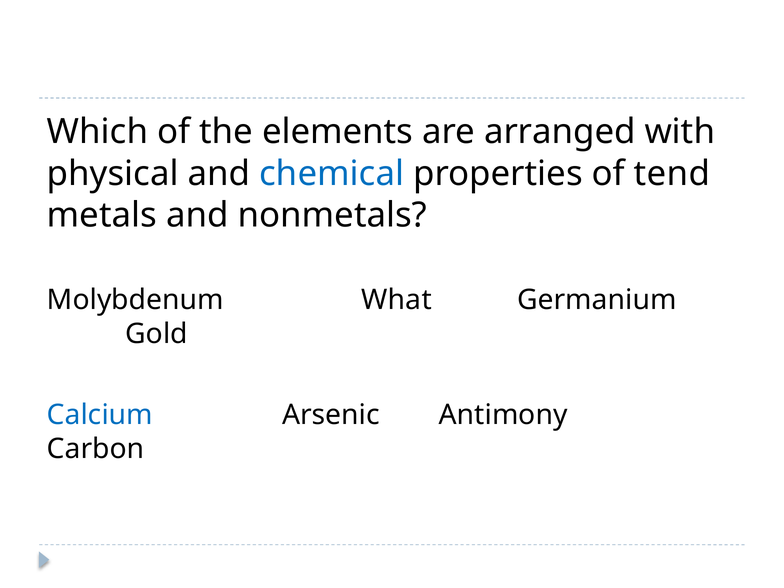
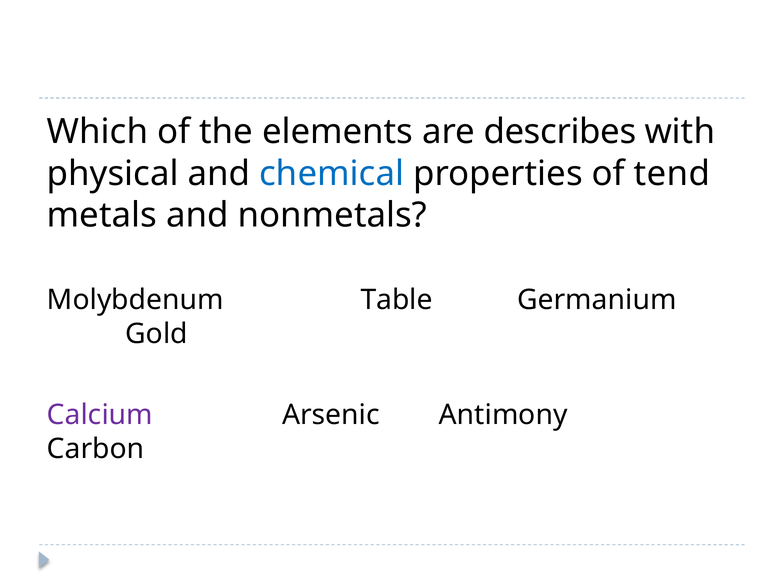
arranged: arranged -> describes (560, 132)
What: What -> Table (397, 300)
Calcium colour: blue -> purple (100, 415)
